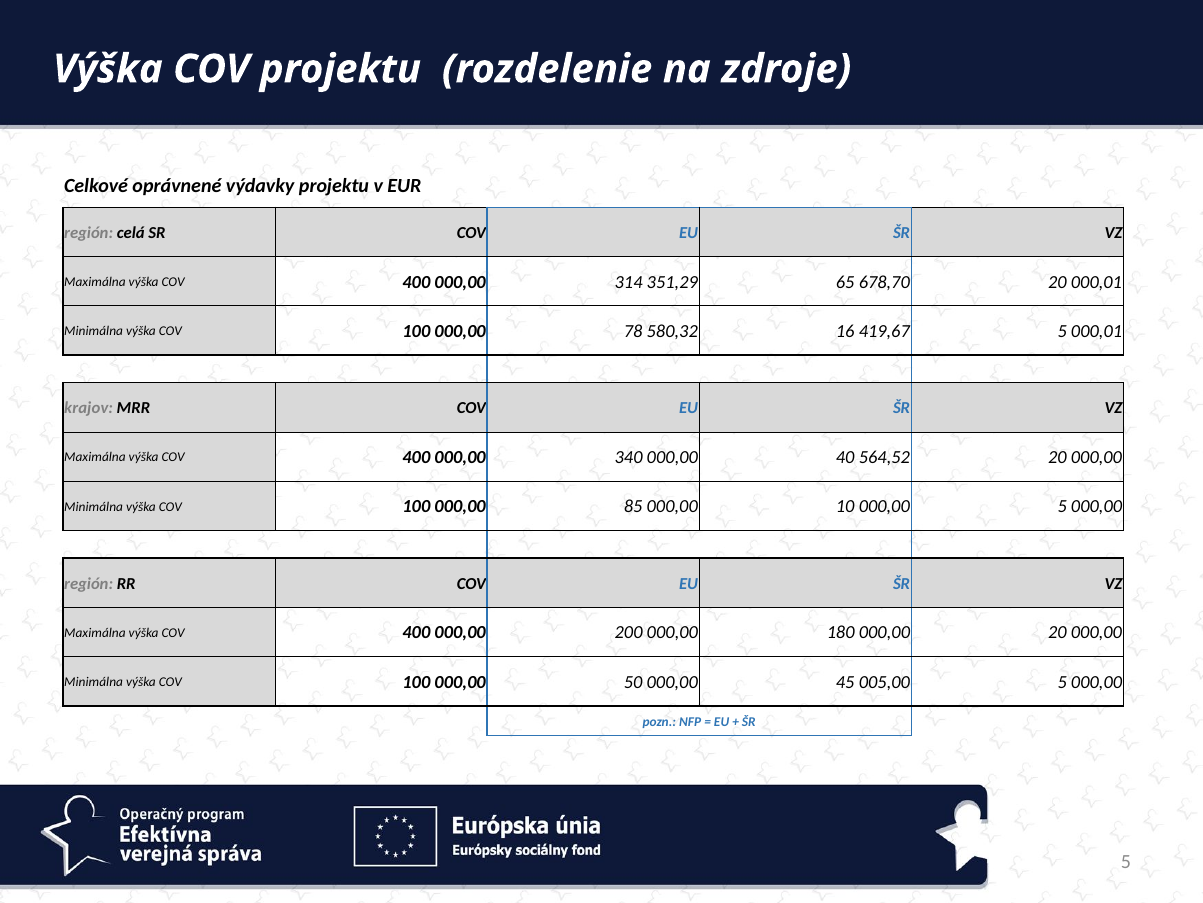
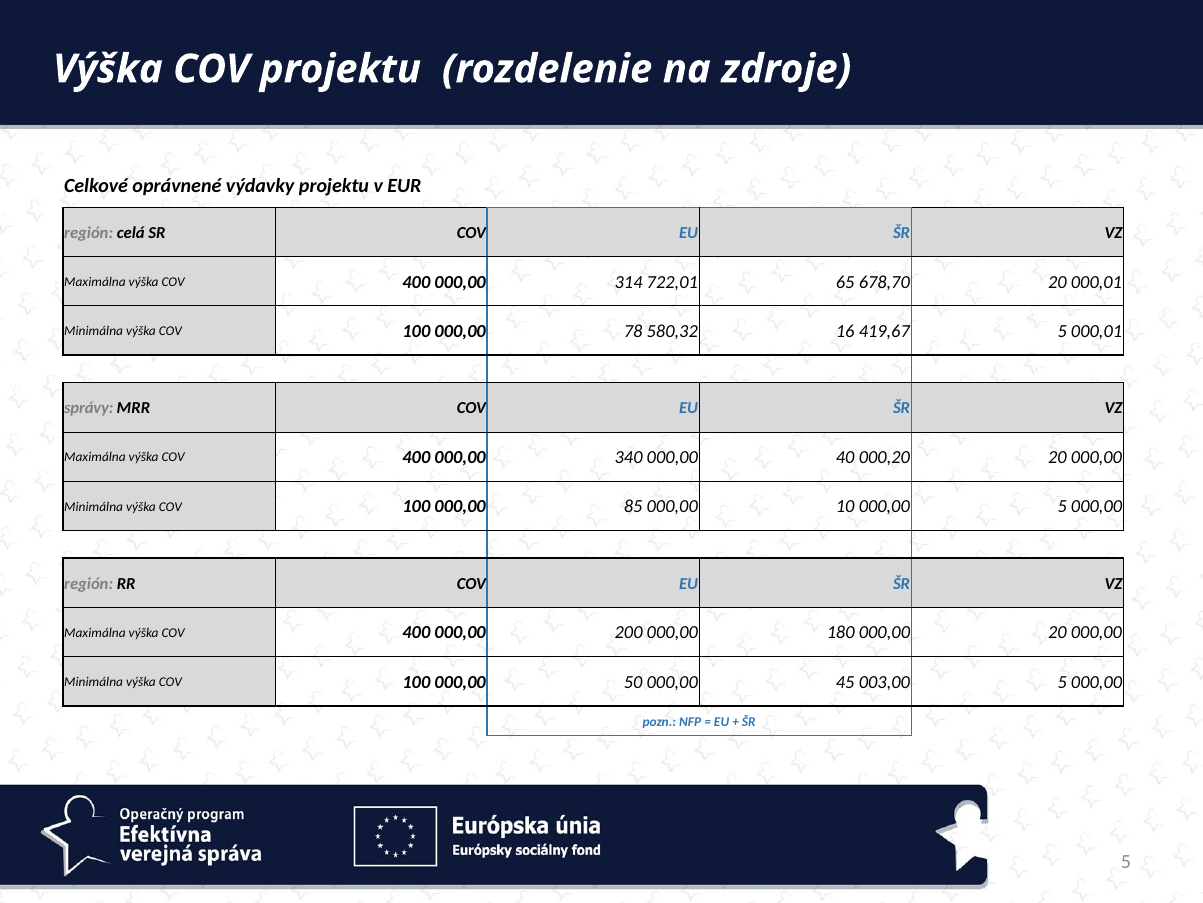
351,29: 351,29 -> 722,01 (672, 282)
krajov: krajov -> správy (89, 408)
564,52: 564,52 -> 000,20 (884, 457)
005,00: 005,00 -> 003,00 (884, 682)
